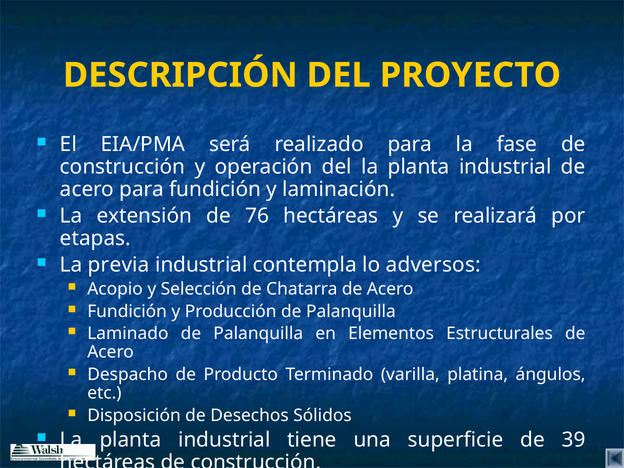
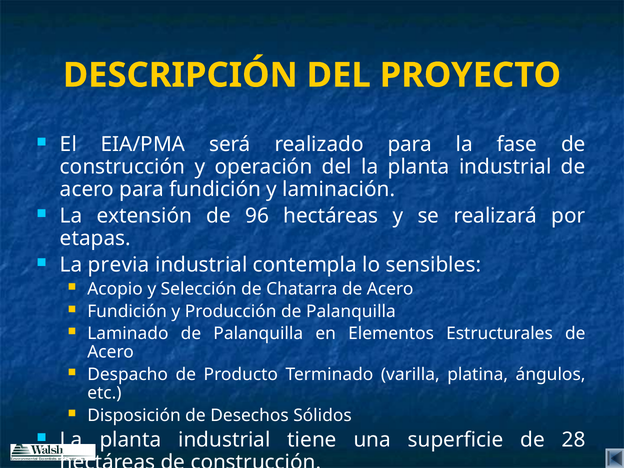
76: 76 -> 96 (257, 216)
adversos: adversos -> sensibles (433, 265)
39: 39 -> 28 (574, 440)
